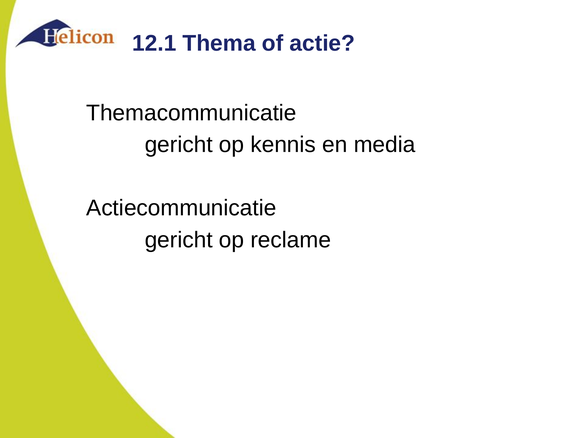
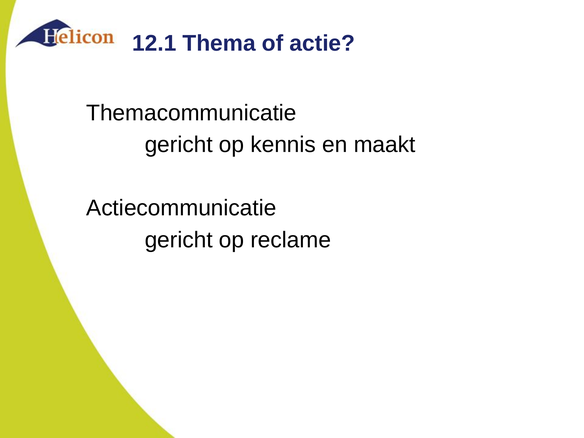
media: media -> maakt (385, 145)
